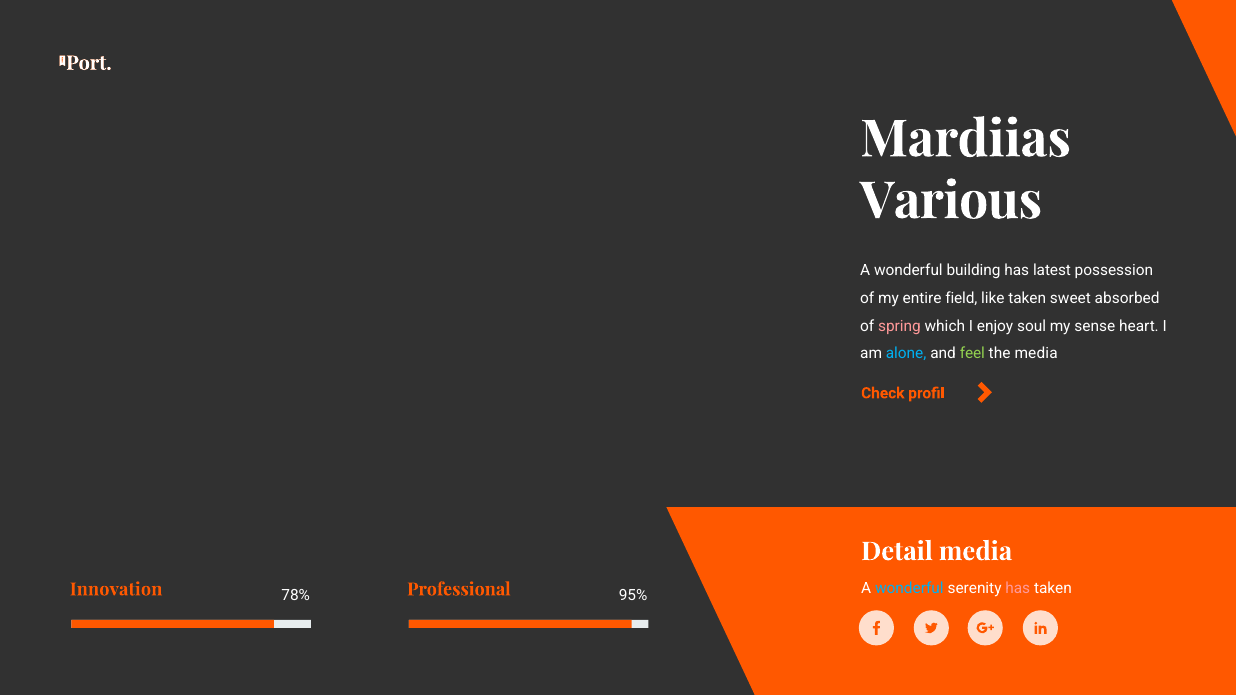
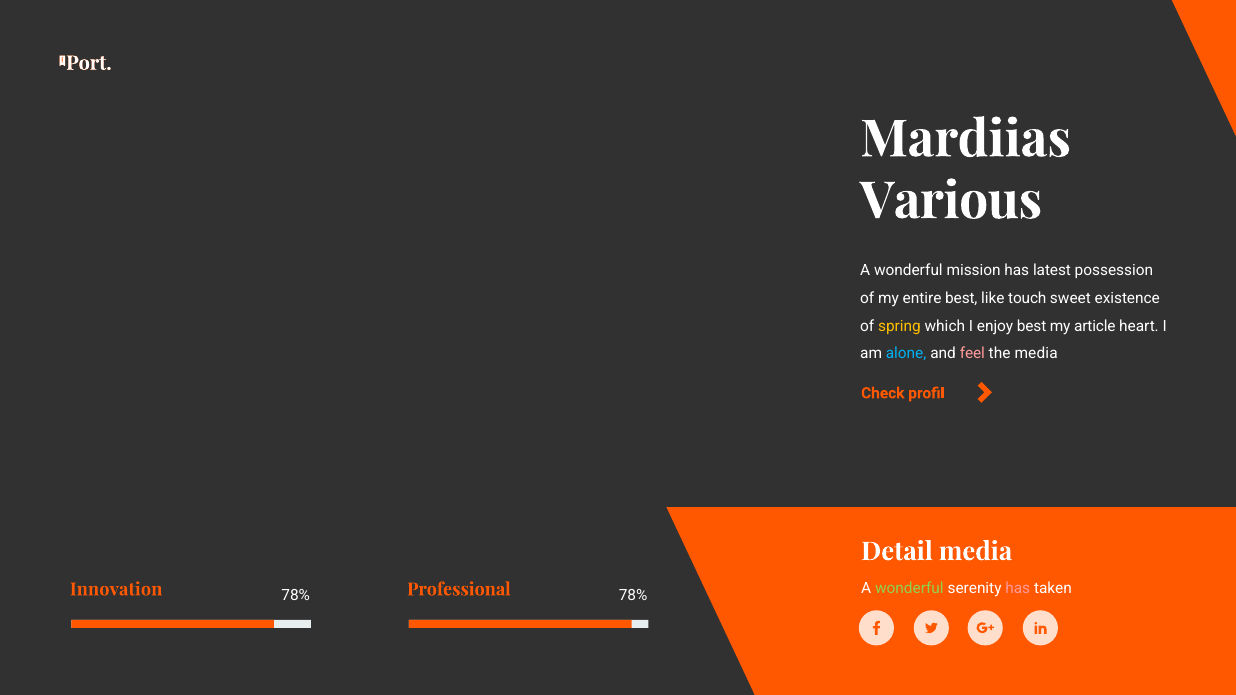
building: building -> mission (974, 270)
entire field: field -> best (961, 298)
like taken: taken -> touch (1027, 298)
absorbed: absorbed -> existence (1127, 298)
spring colour: pink -> yellow (899, 326)
enjoy soul: soul -> best (1032, 326)
sense: sense -> article (1095, 326)
feel colour: light green -> pink (972, 354)
Professional 95%: 95% -> 78% (633, 596)
wonderful colour: light blue -> light green (909, 589)
